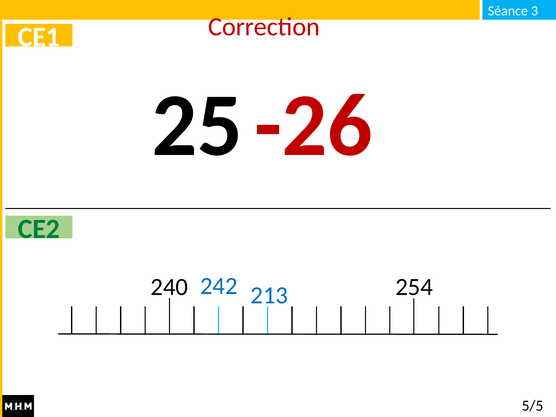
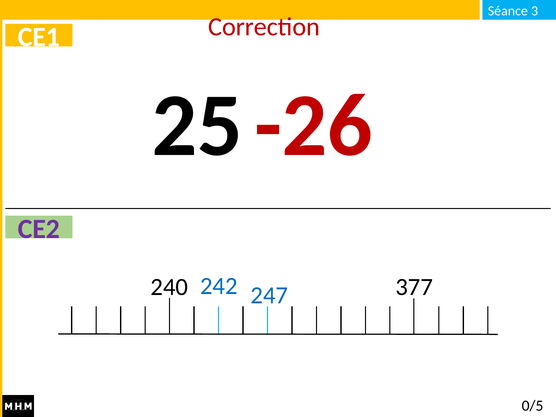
CE2 colour: green -> purple (39, 229)
213: 213 -> 247 (269, 295)
254: 254 -> 377 (414, 287)
5/5: 5/5 -> 0/5 (533, 406)
